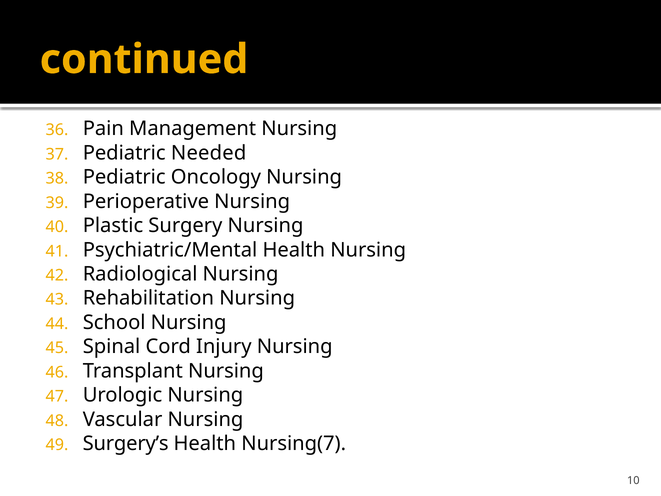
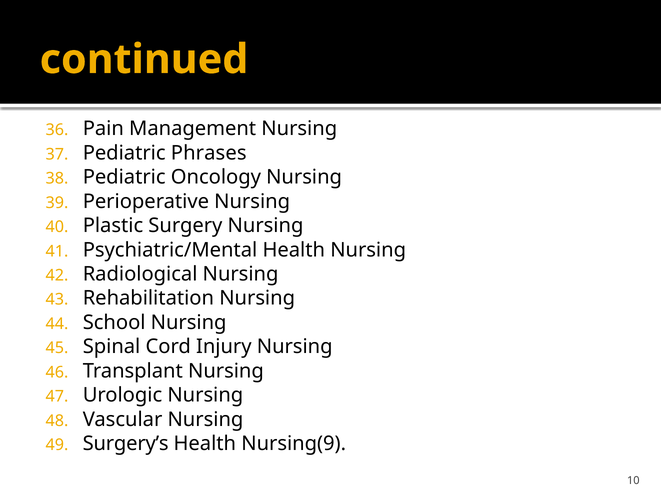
Needed: Needed -> Phrases (209, 153)
Nursing(7: Nursing(7 -> Nursing(9 (294, 444)
